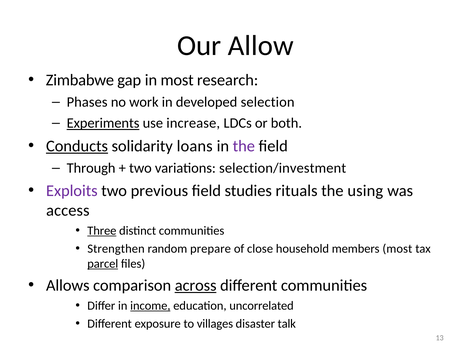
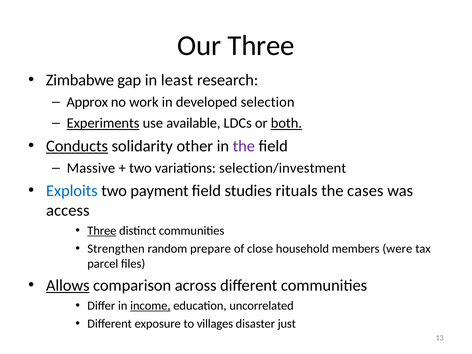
Our Allow: Allow -> Three (261, 46)
in most: most -> least (177, 80)
Phases: Phases -> Approx (87, 102)
increase: increase -> available (193, 123)
both underline: none -> present (286, 123)
loans: loans -> other (195, 146)
Through: Through -> Massive (91, 168)
Exploits colour: purple -> blue (72, 191)
previous: previous -> payment (159, 191)
using: using -> cases (365, 191)
members most: most -> were (397, 249)
parcel underline: present -> none (103, 264)
Allows underline: none -> present (68, 285)
across underline: present -> none (196, 285)
talk: talk -> just (287, 324)
